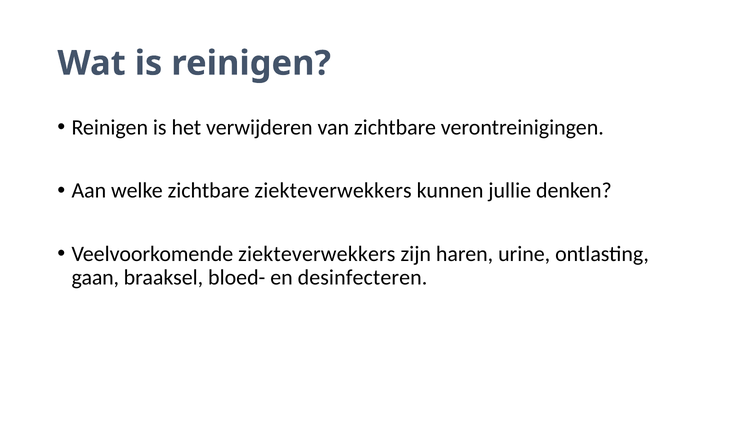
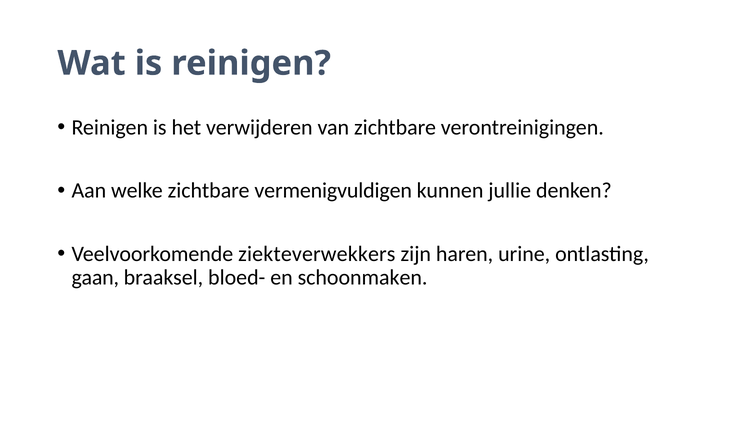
zichtbare ziekteverwekkers: ziekteverwekkers -> vermenigvuldigen (333, 190)
desinfecteren: desinfecteren -> schoonmaken (363, 277)
